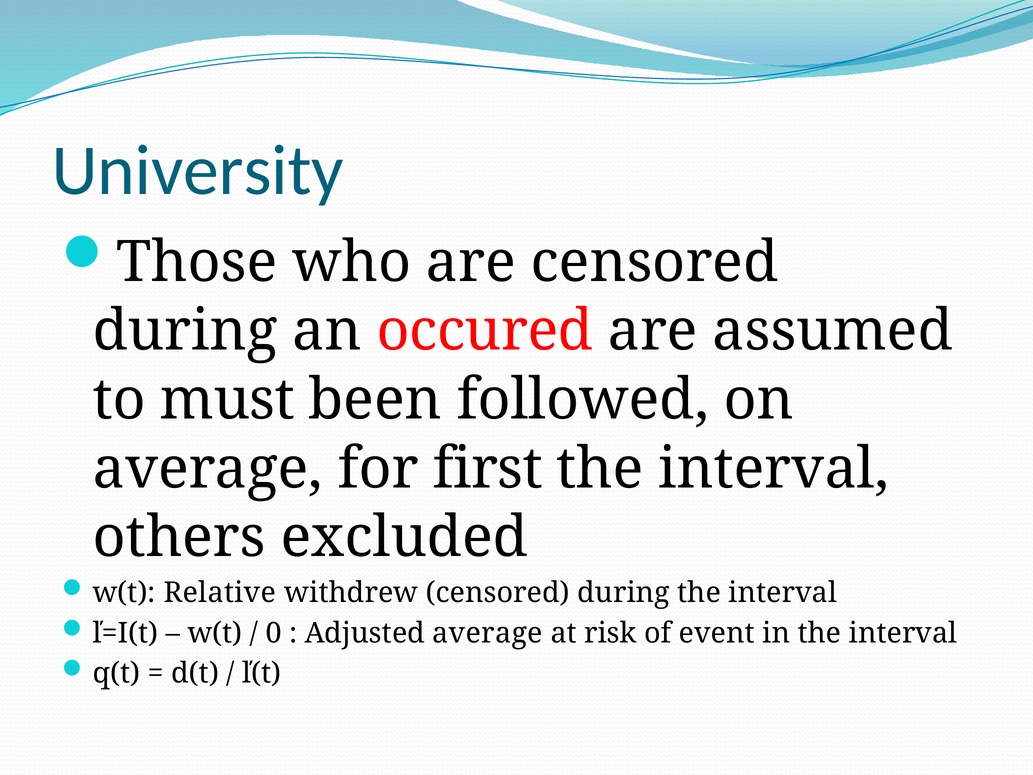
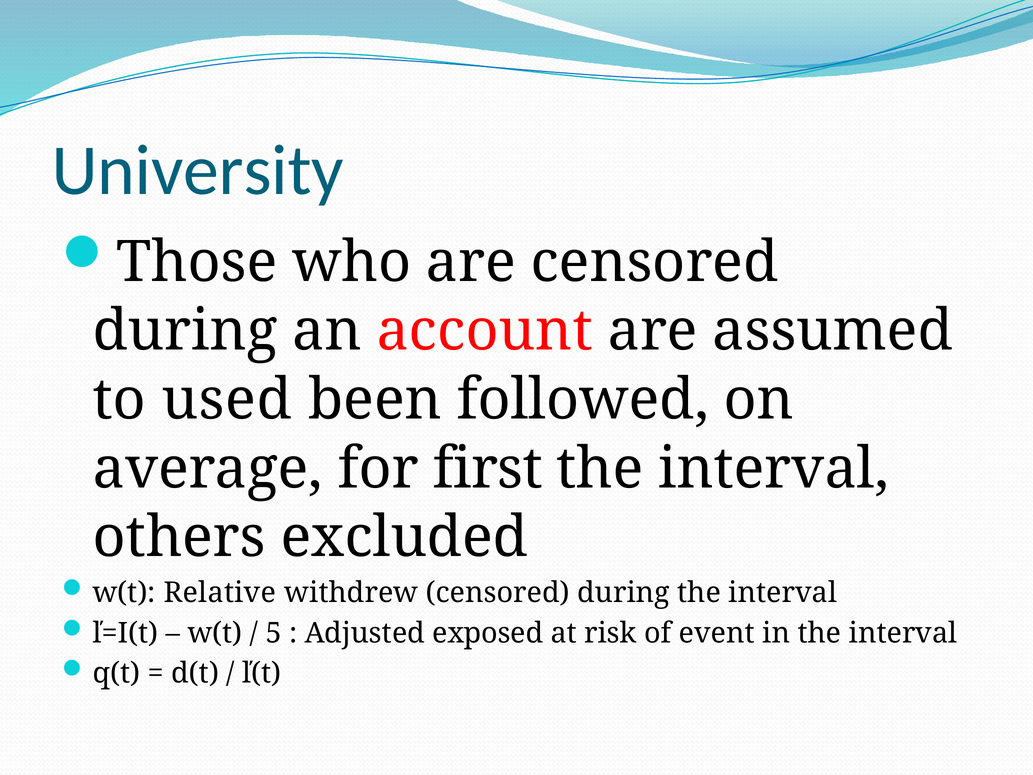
occured: occured -> account (485, 331)
must: must -> used (227, 400)
0: 0 -> 5 (274, 633)
Adjusted average: average -> exposed (488, 633)
